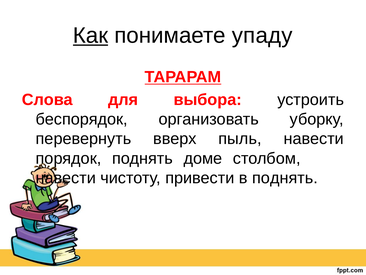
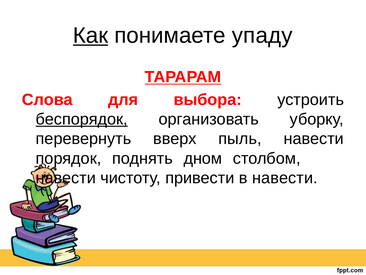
беспорядок underline: none -> present (82, 119)
доме: доме -> дном (203, 158)
в поднять: поднять -> навести (285, 178)
